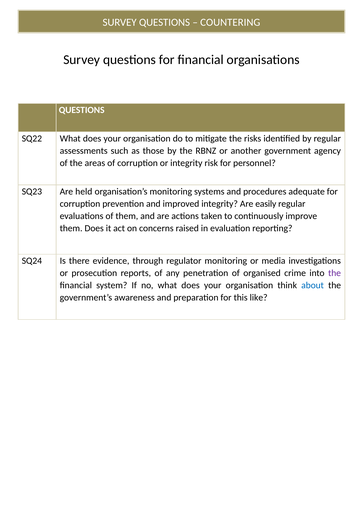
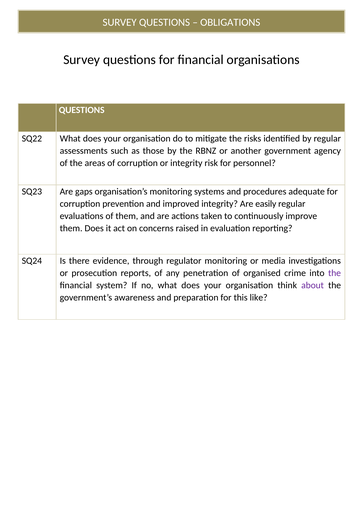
COUNTERING: COUNTERING -> OBLIGATIONS (230, 22)
held: held -> gaps (84, 192)
about colour: blue -> purple (313, 285)
